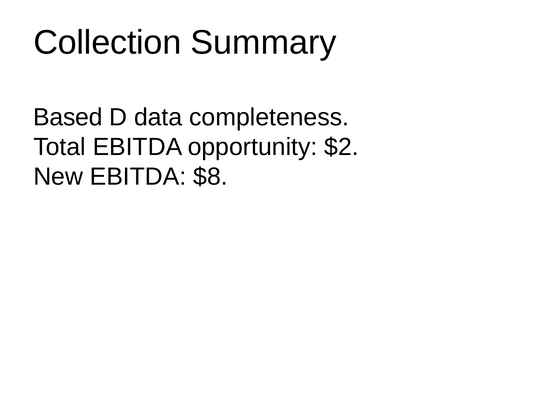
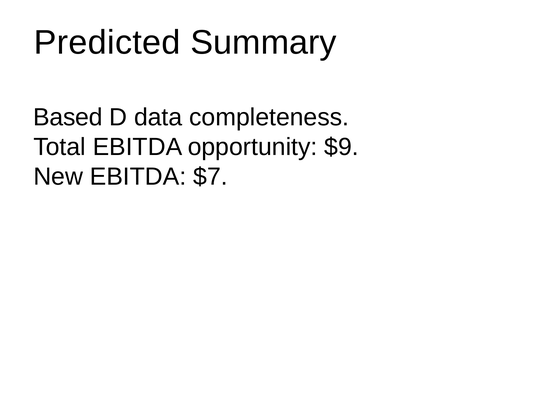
Collection: Collection -> Predicted (107, 42)
$2: $2 -> $9 (341, 147)
$8: $8 -> $7 (211, 177)
